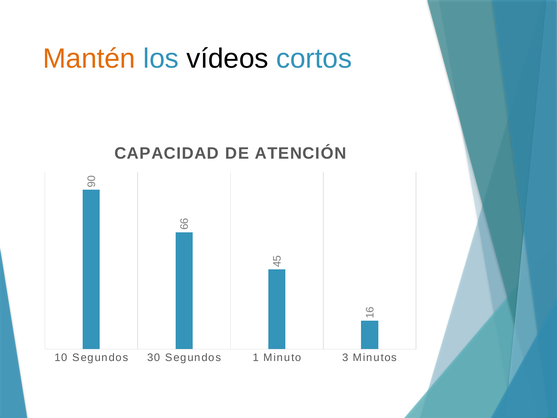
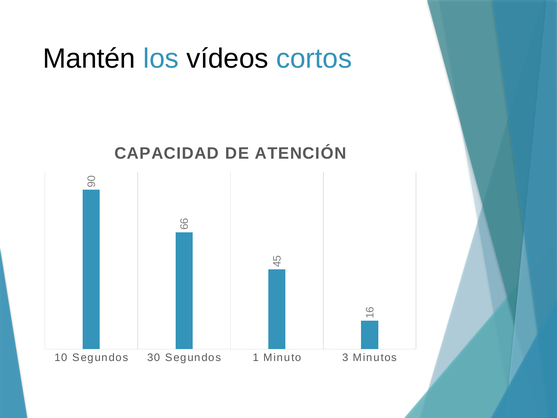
Mantén colour: orange -> black (89, 59)
